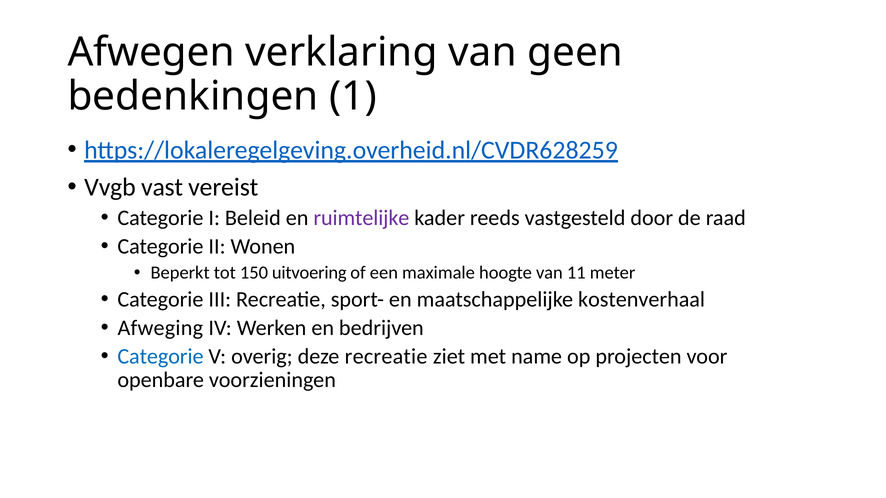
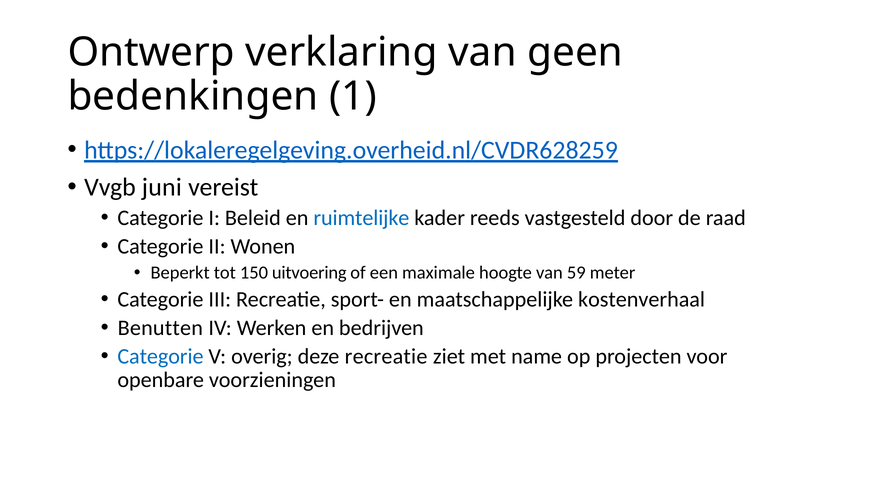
Afwegen: Afwegen -> Ontwerp (151, 53)
vast: vast -> juni (162, 187)
ruimtelijke colour: purple -> blue (361, 218)
11: 11 -> 59 (576, 273)
Afweging: Afweging -> Benutten (160, 328)
